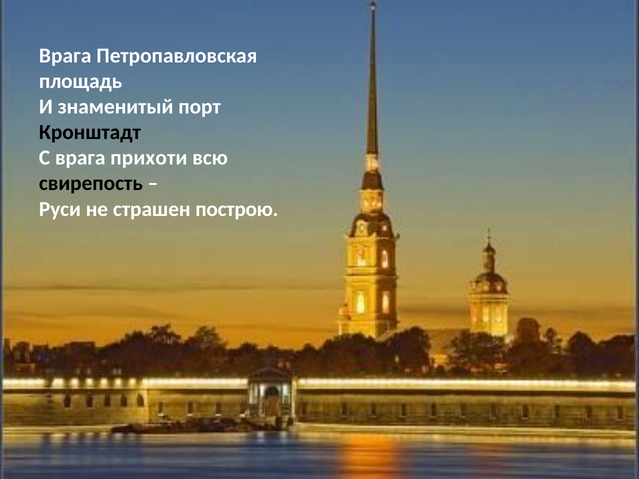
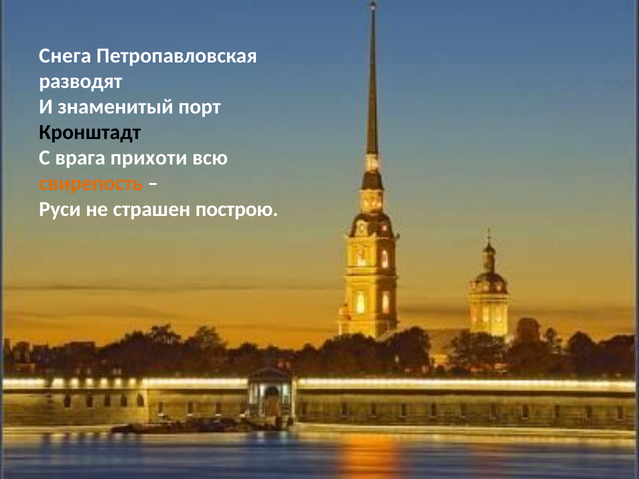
Врага: Врага -> Снега (65, 56)
площадь: площадь -> разводят (81, 81)
свирепость colour: black -> orange (91, 184)
